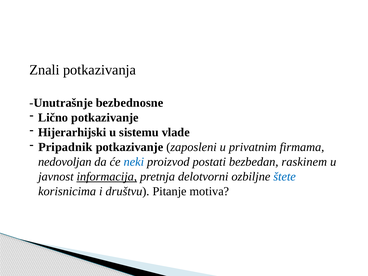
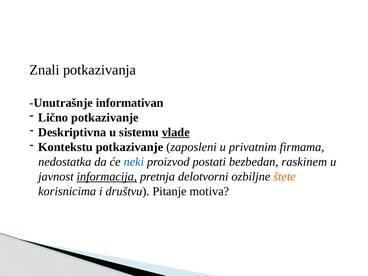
bezbednosne: bezbednosne -> informativan (130, 103)
Hijerarhijski: Hijerarhijski -> Deskriptivna (72, 132)
vlade underline: none -> present (176, 132)
Pripadnik: Pripadnik -> Kontekstu (65, 147)
nedovoljan: nedovoljan -> nedostatka (65, 162)
štete colour: blue -> orange (285, 177)
